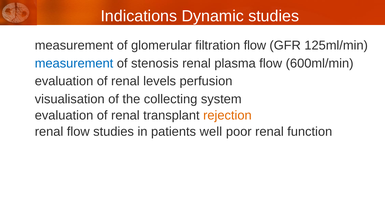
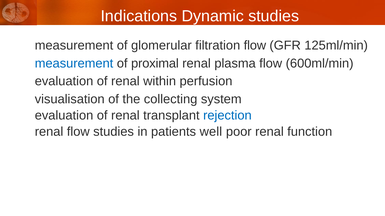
stenosis: stenosis -> proximal (155, 63)
levels: levels -> within (160, 81)
rejection colour: orange -> blue (227, 116)
